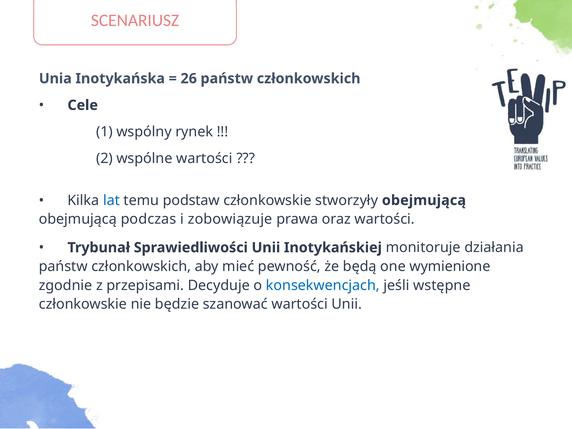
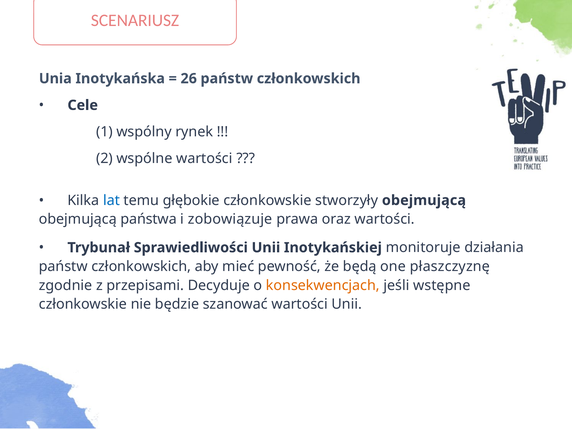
podstaw: podstaw -> głębokie (191, 200)
podczas: podczas -> państwa (149, 219)
wymienione: wymienione -> płaszczyznę (450, 266)
konsekwencjach colour: blue -> orange (323, 285)
